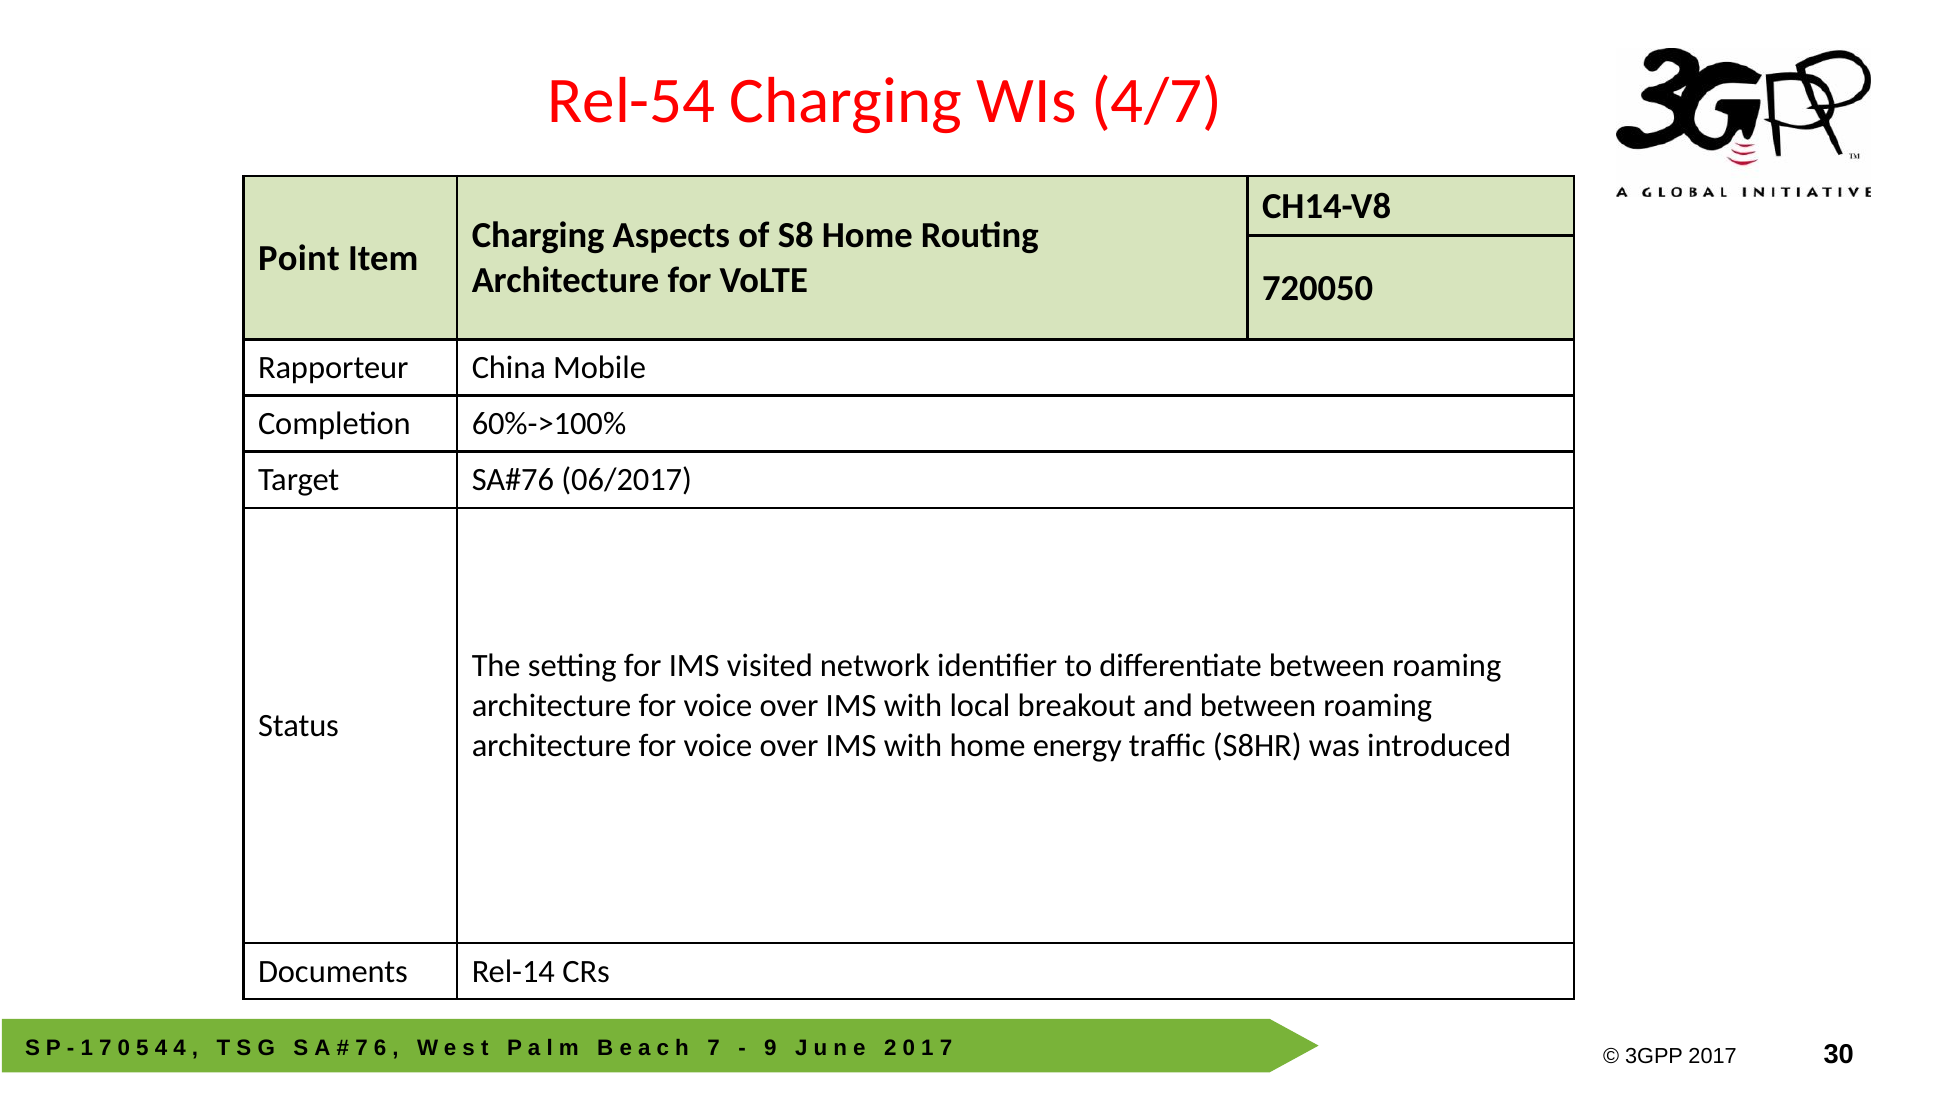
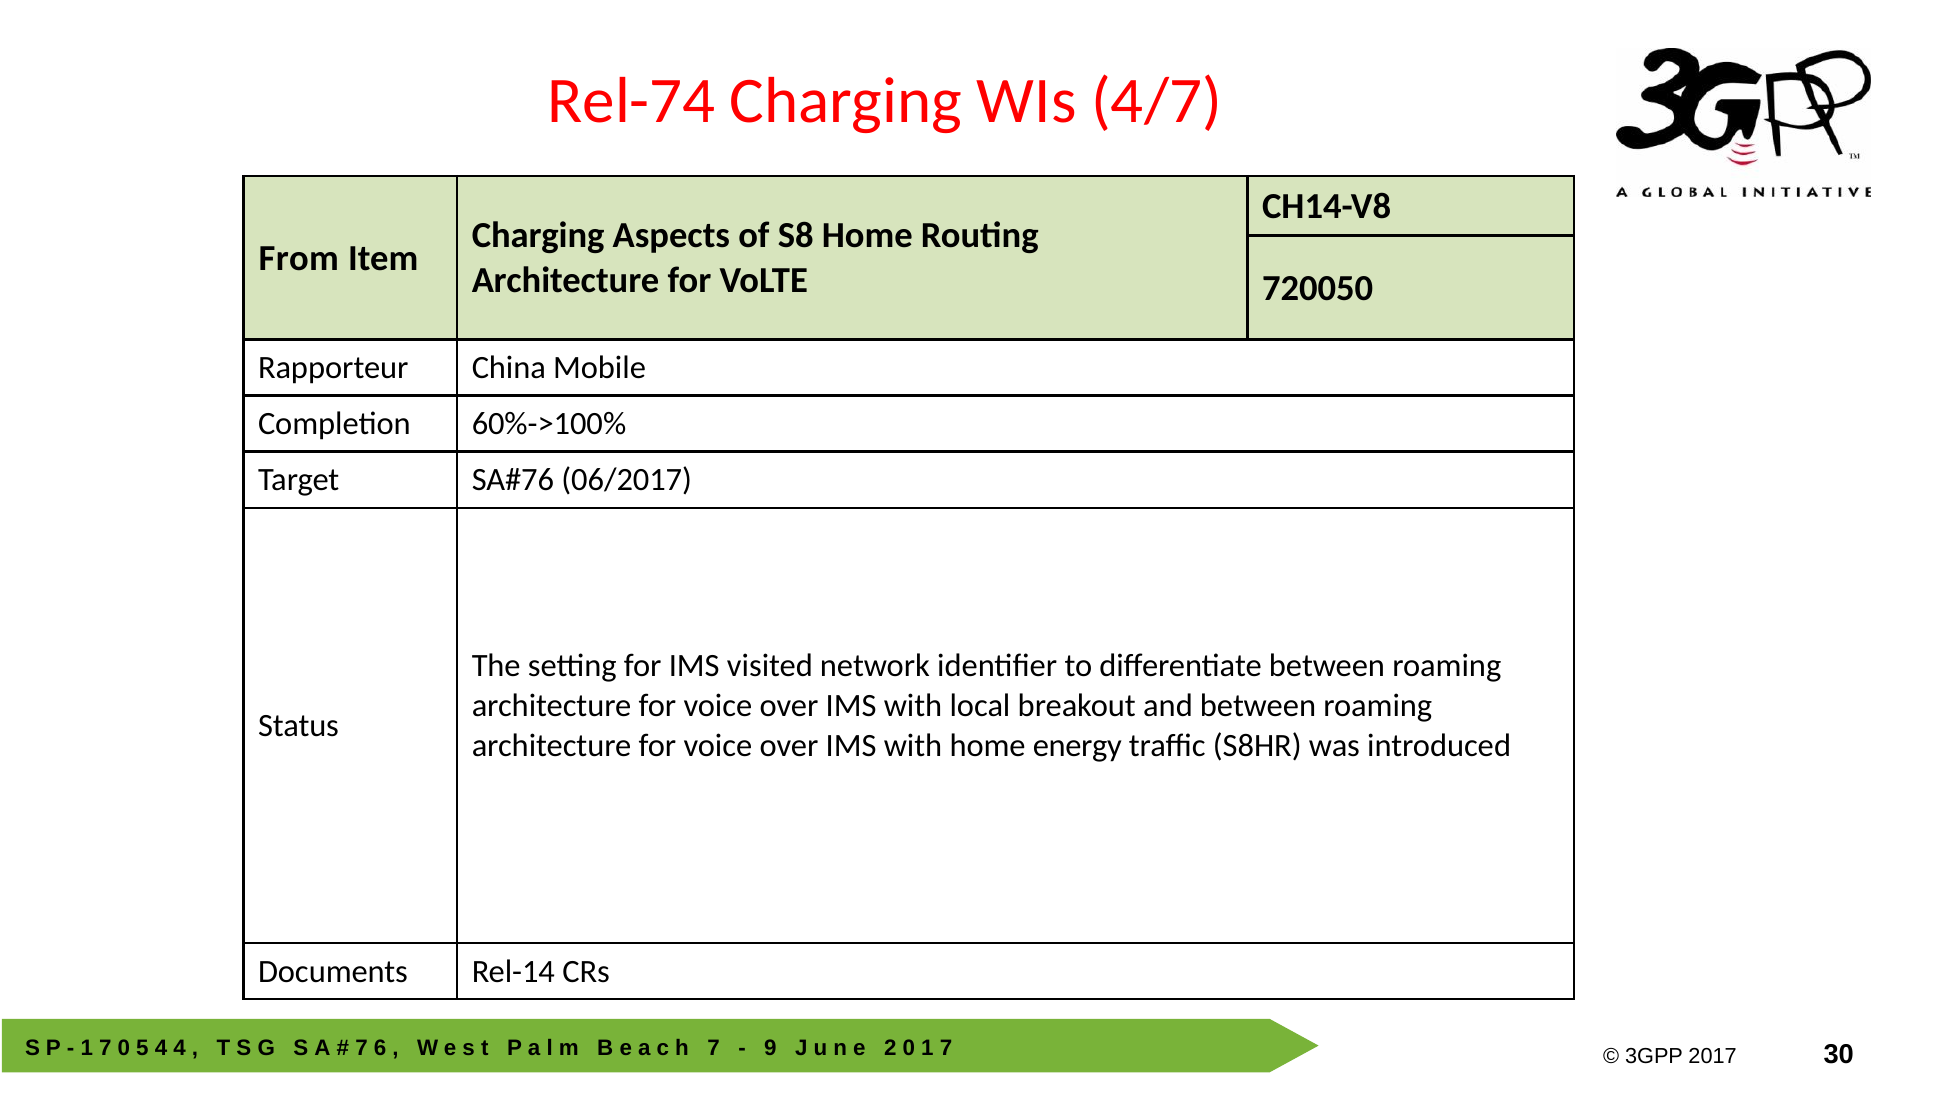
Rel-54: Rel-54 -> Rel-74 (632, 101)
Point: Point -> From (299, 258)
